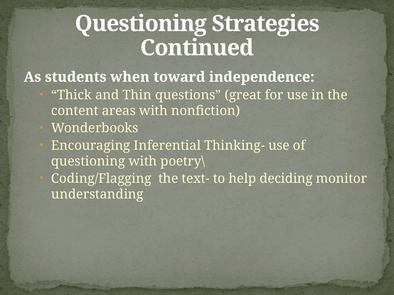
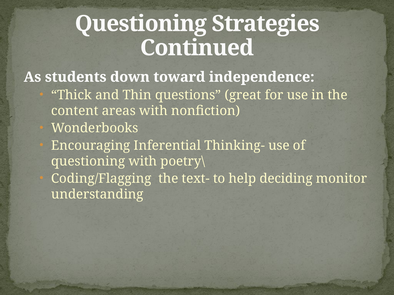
when: when -> down (130, 77)
